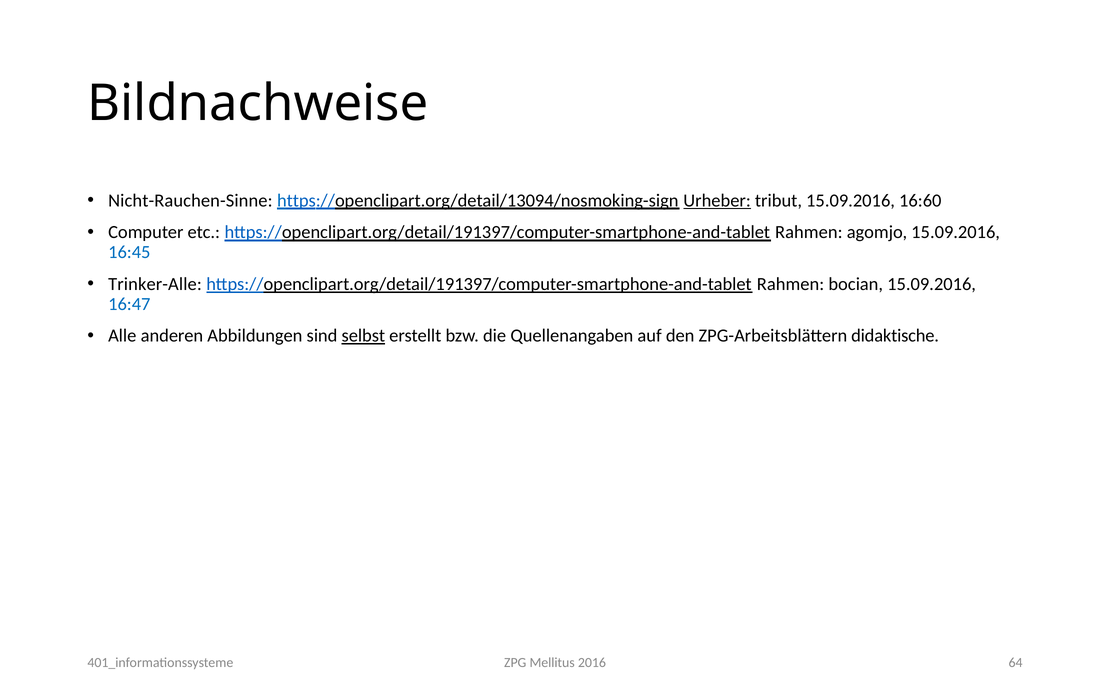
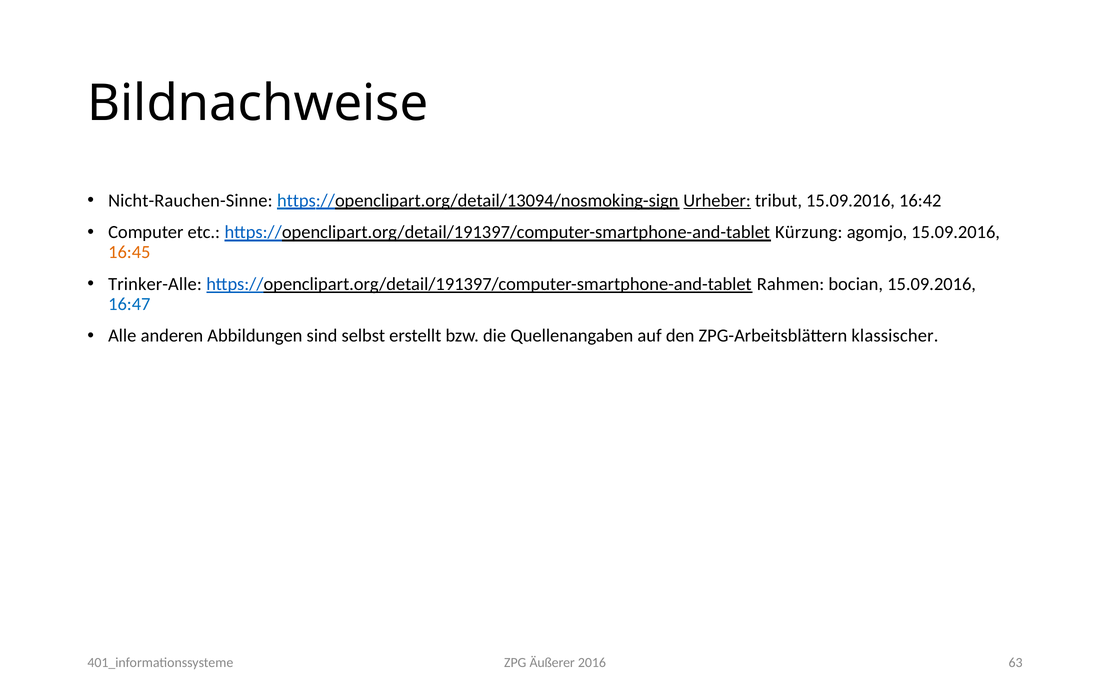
16:60: 16:60 -> 16:42 (920, 200)
etc https://openclipart.org/detail/191397/computer-smartphone-and-tablet Rahmen: Rahmen -> Kürzung (809, 232)
16:45 colour: blue -> orange (129, 252)
selbst underline: present -> none (363, 336)
didaktische: didaktische -> klassischer (895, 336)
Mellitus: Mellitus -> Äußerer (552, 662)
64: 64 -> 63 (1016, 662)
